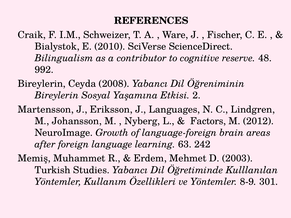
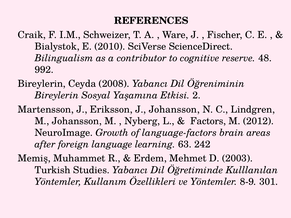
J Languages: Languages -> Johansson (174, 110)
language-foreign: language-foreign -> language-factors (179, 133)
